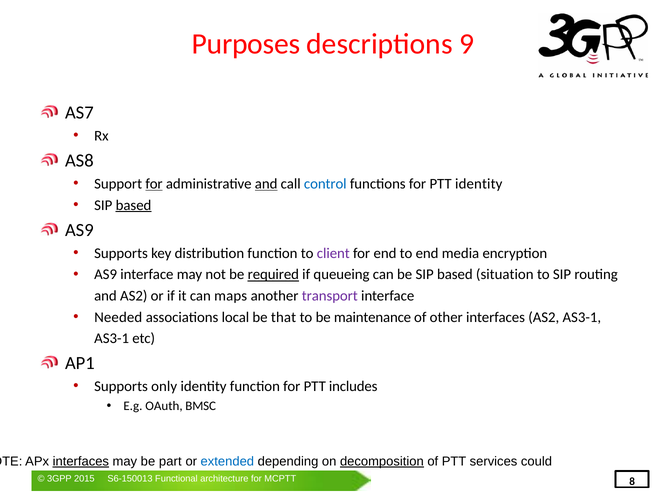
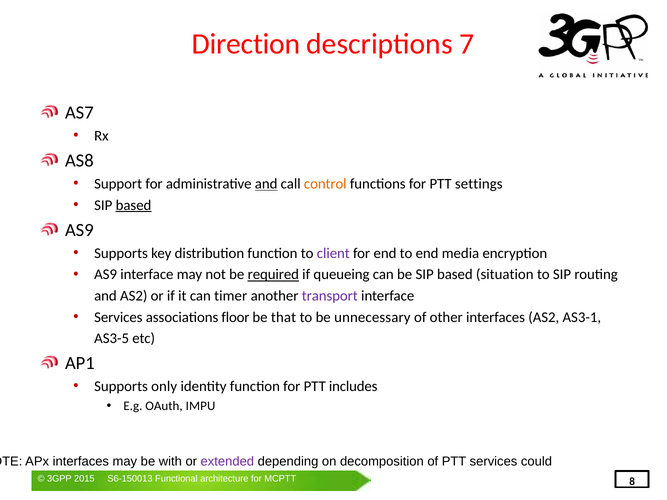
Purposes: Purposes -> Direction (246, 44)
9: 9 -> 7 (467, 44)
for underline: present -> none (154, 184)
control colour: blue -> orange (325, 184)
PTT identity: identity -> settings (479, 184)
maps: maps -> timer (231, 296)
Needed: Needed -> Services (118, 317)
local: local -> floor (235, 317)
maintenance: maintenance -> unnecessary (372, 317)
AS3-1: AS3-1 -> AS3-5 (112, 339)
BMSC: BMSC -> IMPU (201, 406)
interfaces underline: present -> none (81, 462)
part: part -> with (170, 462)
extended colour: blue -> purple (227, 462)
decomposition underline: present -> none (382, 462)
